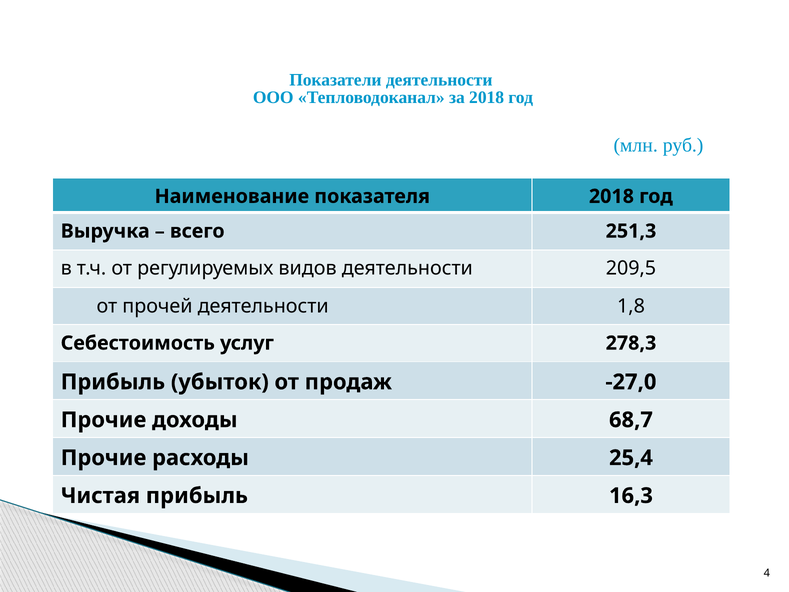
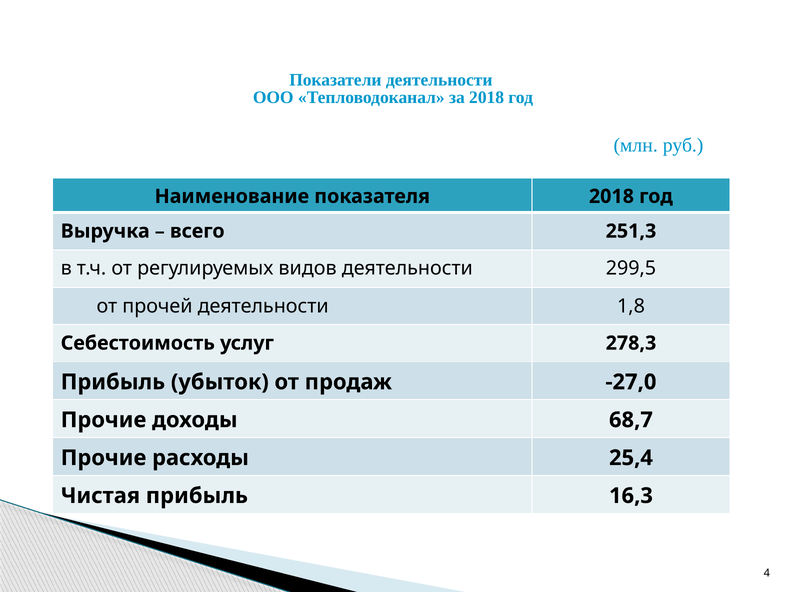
209,5: 209,5 -> 299,5 (631, 268)
